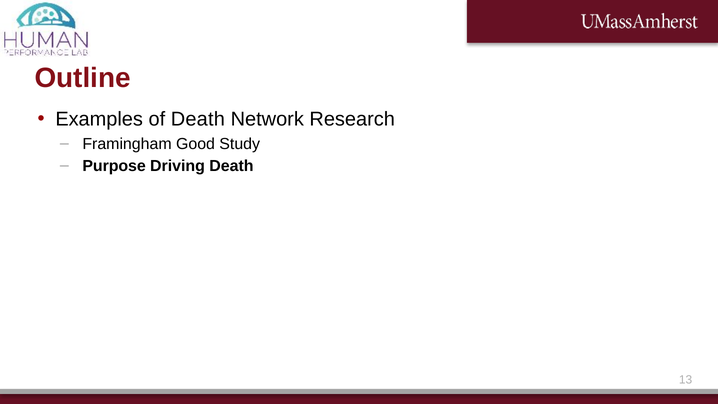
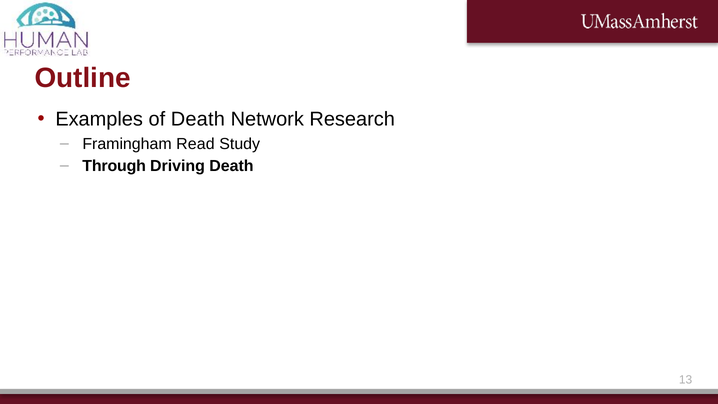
Good: Good -> Read (195, 144)
Purpose: Purpose -> Through (114, 166)
